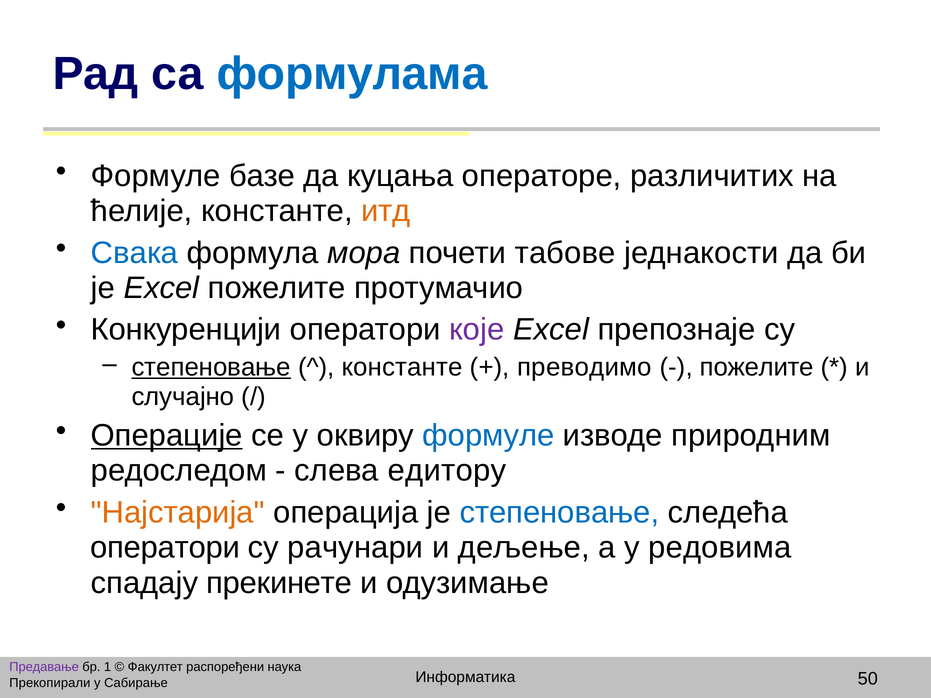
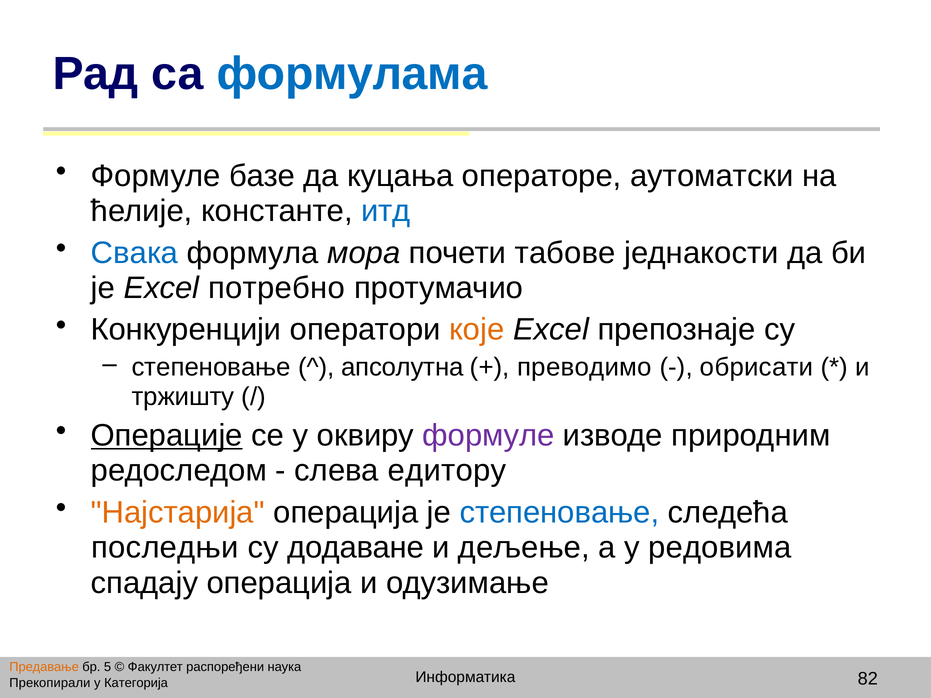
различитих: различитих -> аутоматски (712, 176)
итд colour: orange -> blue (386, 211)
Excel пожелите: пожелите -> потребно (277, 288)
које colour: purple -> orange (477, 330)
степеновање underline: present -> none (211, 367)
константе: константе -> апсолутна (402, 367)
пожелите: пожелите -> обрисати (757, 367)
случајно: случајно -> тржишту (183, 397)
формуле colour: blue -> purple (488, 436)
оператори: оператори -> последњи (165, 548)
рачунари: рачунари -> додаване (356, 548)
спадају прекинете: прекинете -> операција (279, 583)
Предавање colour: purple -> orange (44, 667)
1: 1 -> 5 (108, 667)
50: 50 -> 82 (868, 679)
Сабирање: Сабирање -> Категорија (136, 683)
